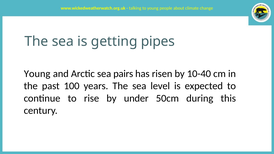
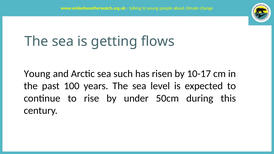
pipes: pipes -> flows (158, 41)
pairs: pairs -> such (123, 74)
10-40: 10-40 -> 10-17 (199, 74)
